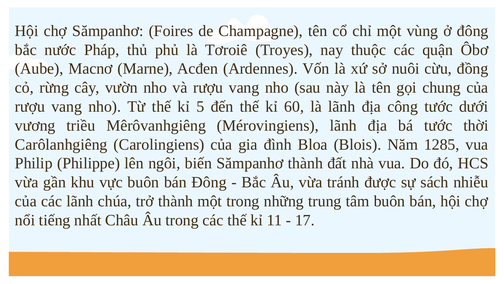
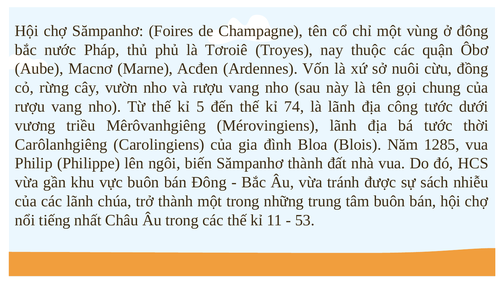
60: 60 -> 74 (294, 106)
17: 17 -> 53 (305, 220)
